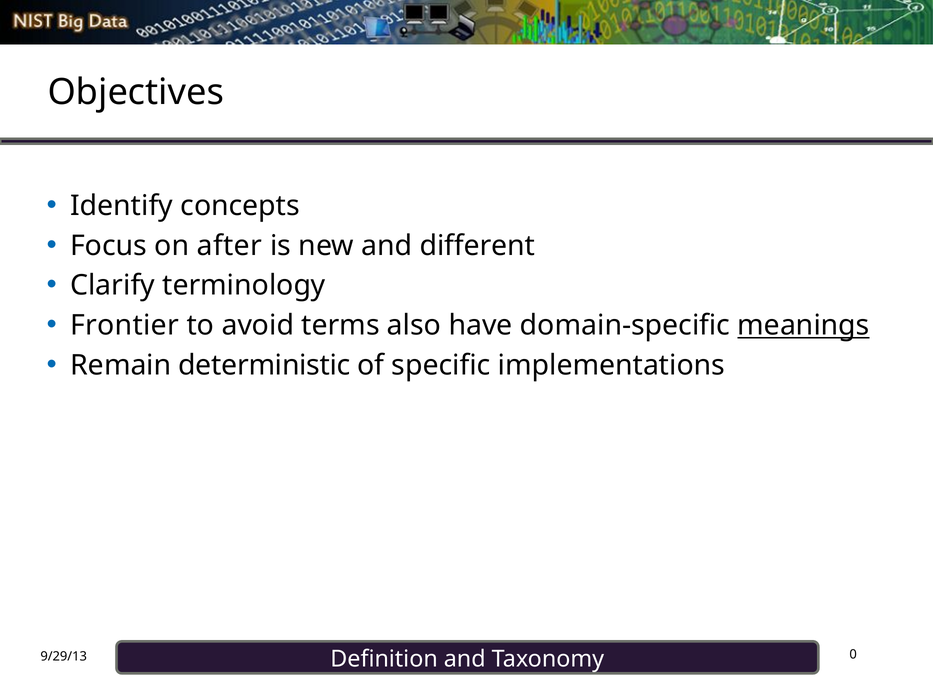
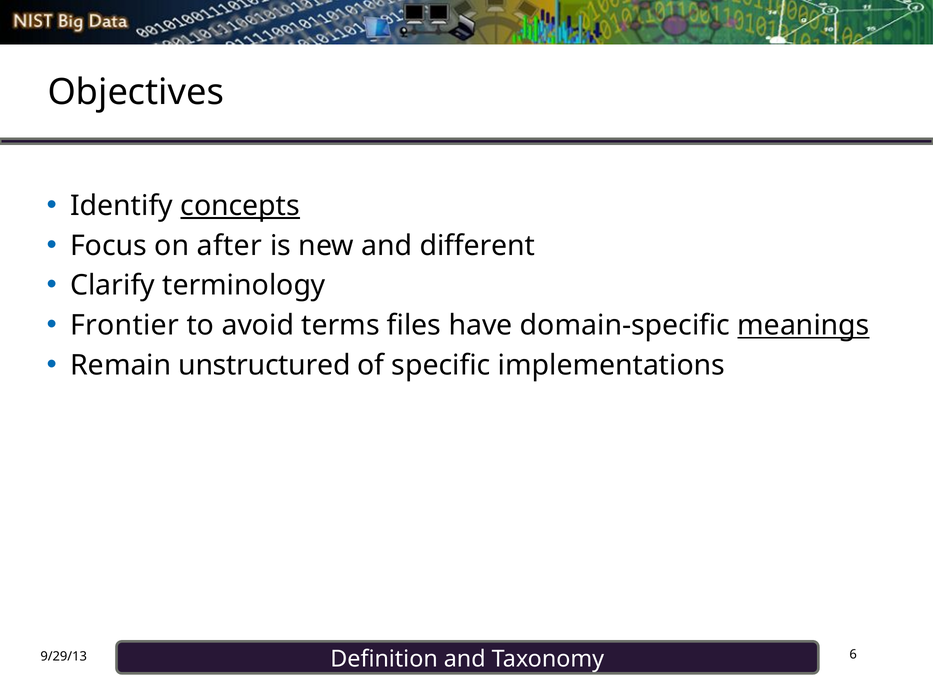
concepts underline: none -> present (240, 206)
also: also -> files (414, 325)
deterministic: deterministic -> unstructured (264, 365)
0: 0 -> 6 (853, 654)
